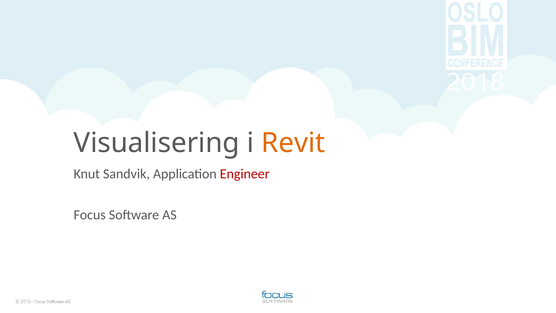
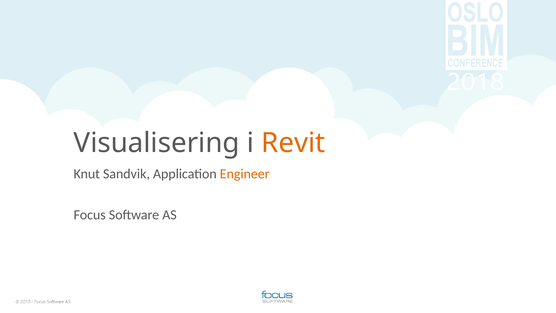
Engineer colour: red -> orange (245, 174)
